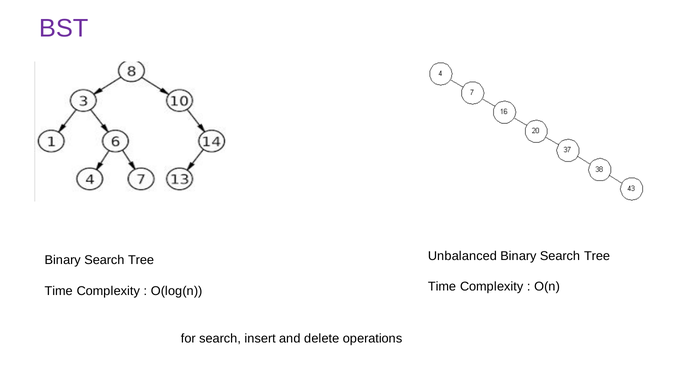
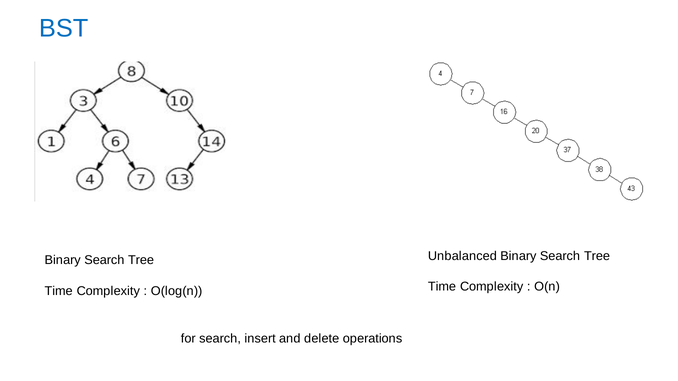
BST colour: purple -> blue (64, 28)
